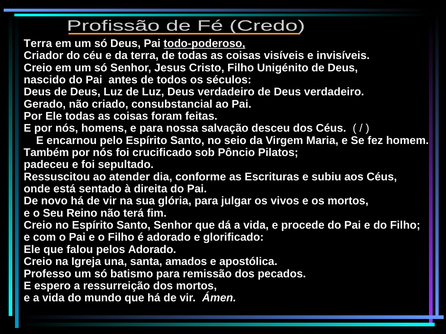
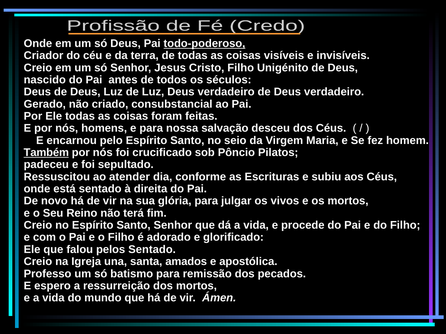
Terra: Terra -> Onde (38, 44)
Também underline: none -> present (46, 153)
pelos Adorado: Adorado -> Sentado (152, 250)
